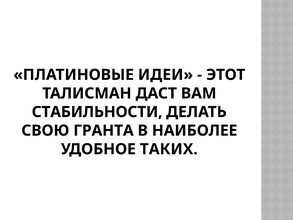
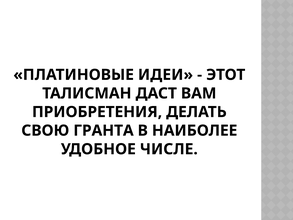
СТАБИЛЬНОСТИ: СТАБИЛЬНОСТИ -> ПРИОБРЕТЕНИЯ (97, 112)
ТАКИХ: ТАКИХ -> ЧИСЛЕ (169, 149)
